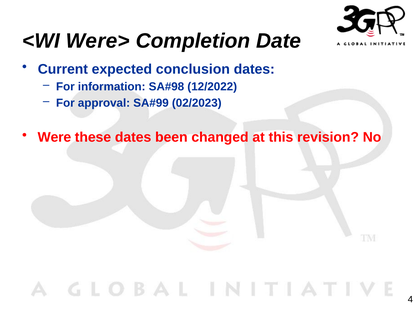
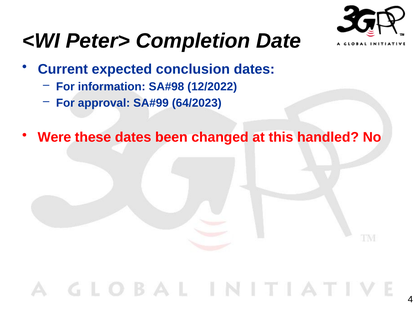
Were>: Were> -> Peter> (98, 41)
02/2023: 02/2023 -> 64/2023 (197, 103)
revision: revision -> handled (328, 137)
